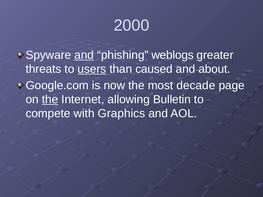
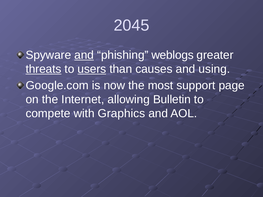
2000: 2000 -> 2045 (131, 25)
threats underline: none -> present (43, 69)
caused: caused -> causes (154, 69)
about: about -> using (214, 69)
decade: decade -> support (196, 86)
the underline: present -> none (50, 100)
